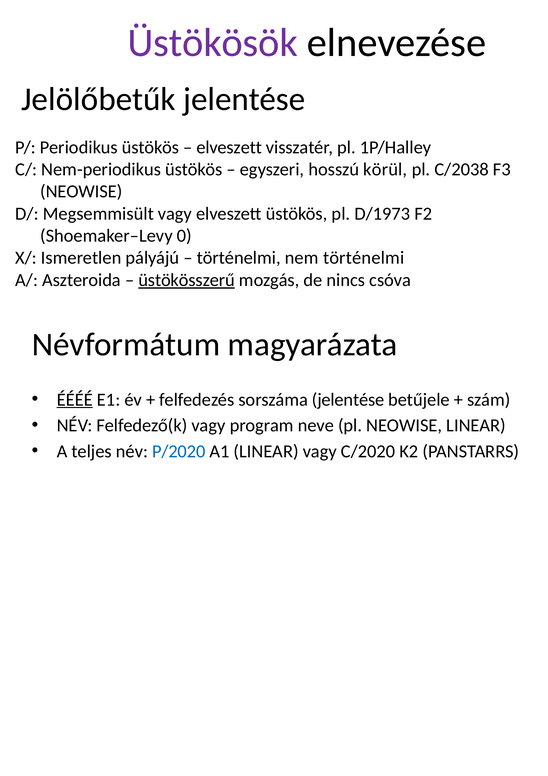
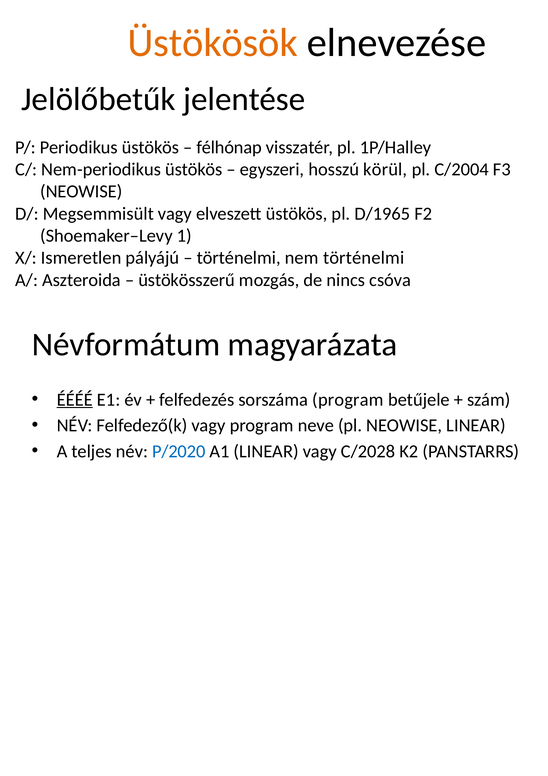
Üstökösök colour: purple -> orange (213, 43)
elveszett: elveszett -> félhónap (229, 147)
C/2038: C/2038 -> C/2004 (462, 169)
D/1973: D/1973 -> D/1965 (382, 214)
0: 0 -> 1 (184, 236)
üstökösszerű underline: present -> none (187, 280)
sorszáma jelentése: jelentése -> program (348, 399)
C/2020: C/2020 -> C/2028 (368, 451)
